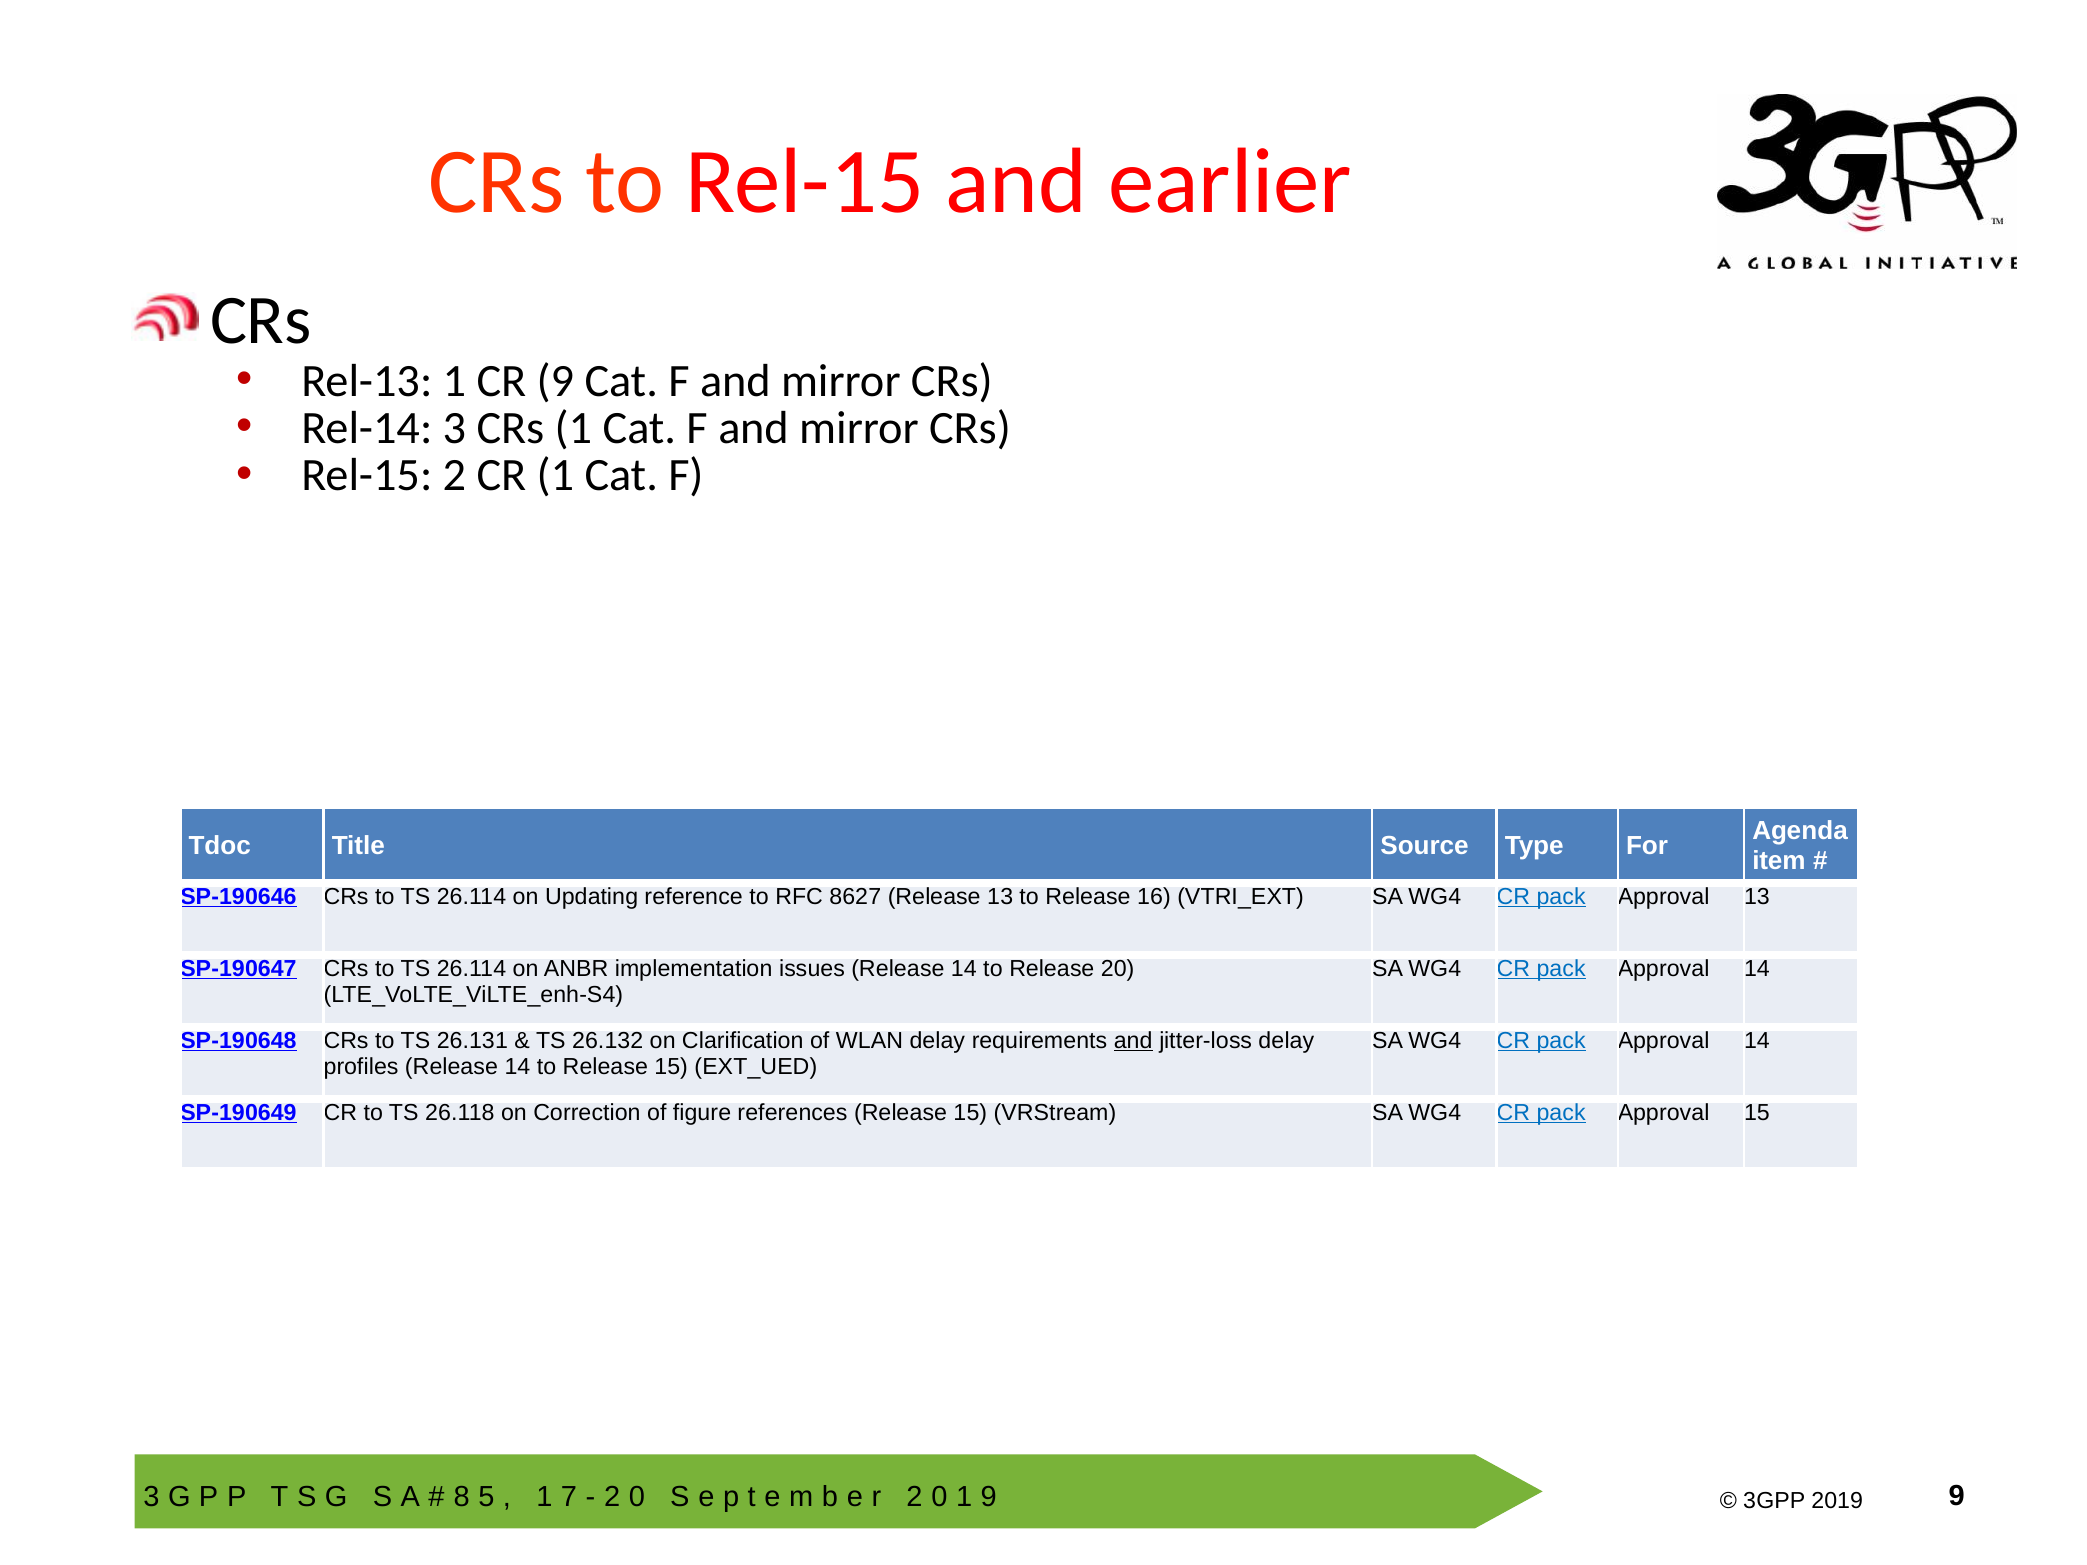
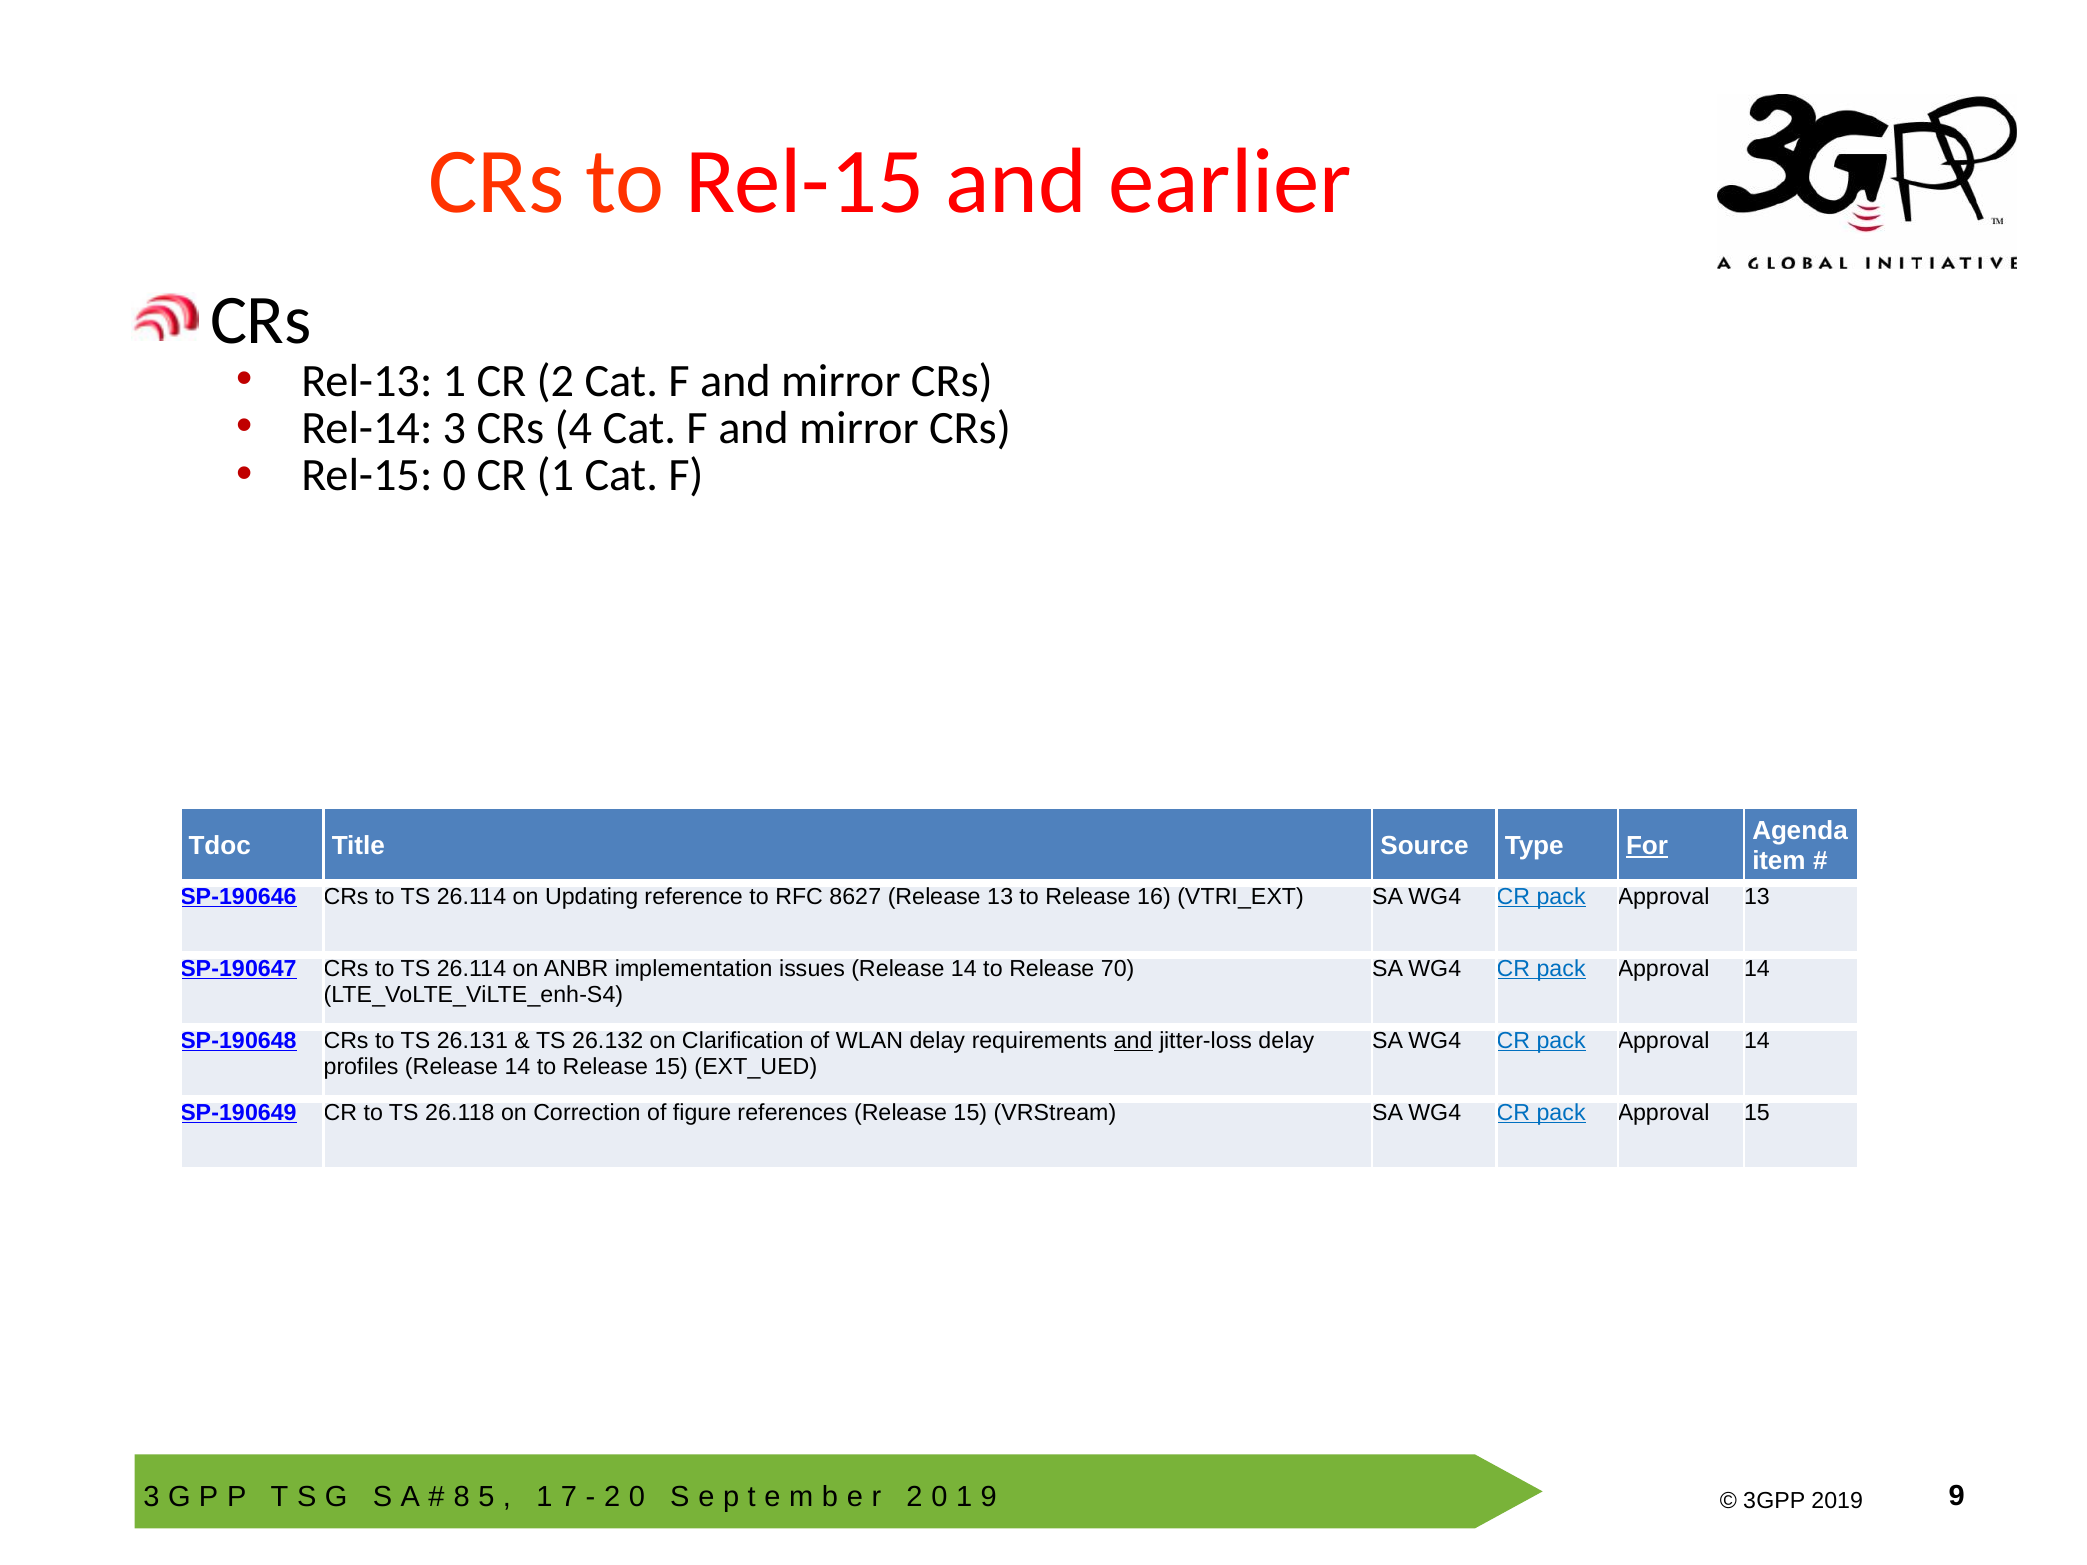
CR 9: 9 -> 2 (555, 381)
CRs 1: 1 -> 4 (573, 428)
Rel-15 2: 2 -> 0 (454, 475)
For underline: none -> present (1647, 846)
20: 20 -> 70 (1118, 969)
